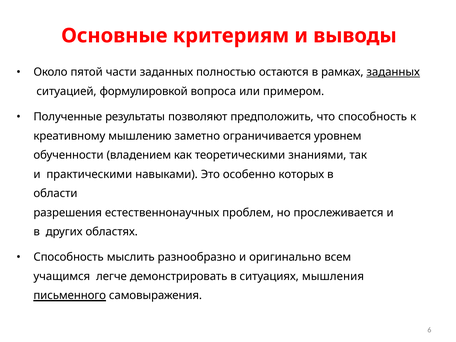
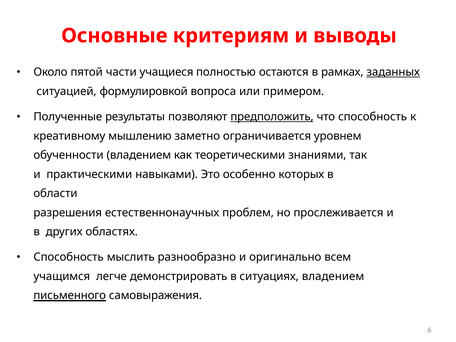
части заданных: заданных -> учащиеся (166, 72)
предположить underline: none -> present (272, 117)
ситуациях мышления: мышления -> владением (333, 276)
